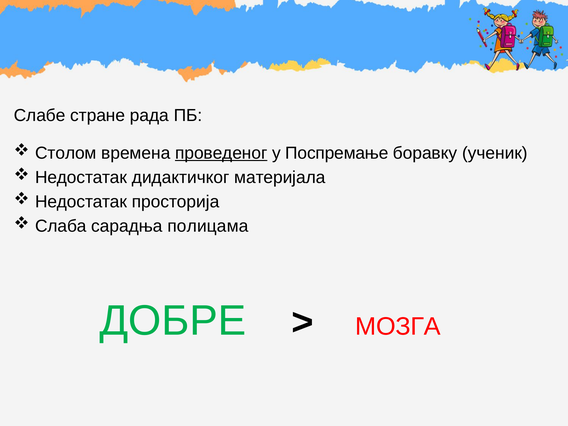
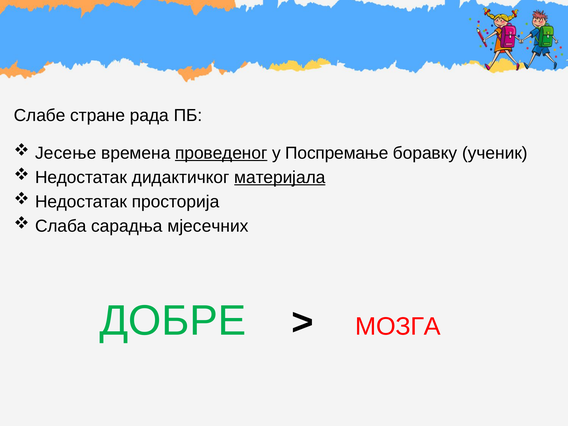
Столом: Столом -> Јесење (66, 153)
материјала underline: none -> present (280, 177)
полицама: полицама -> мјесечних (208, 226)
